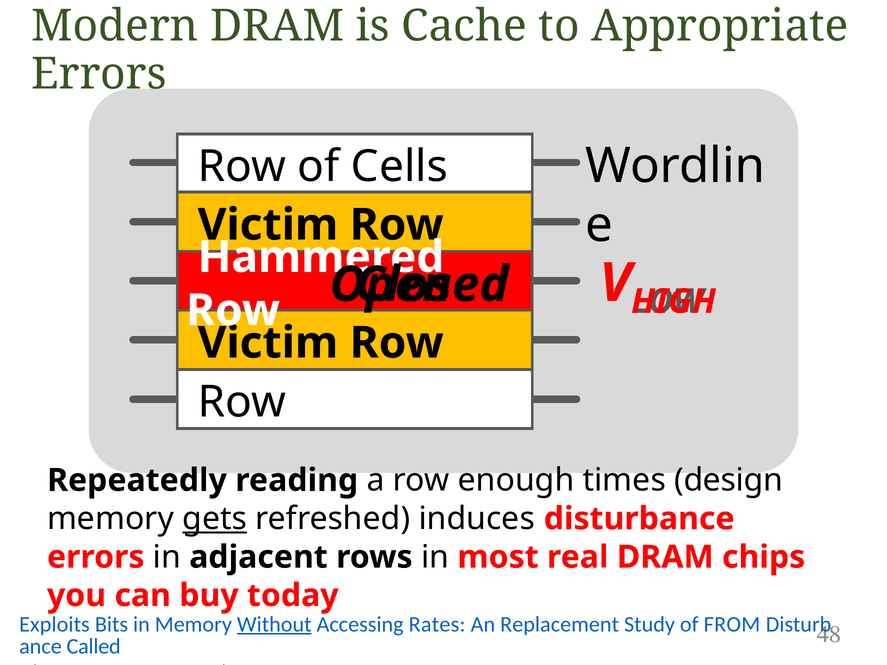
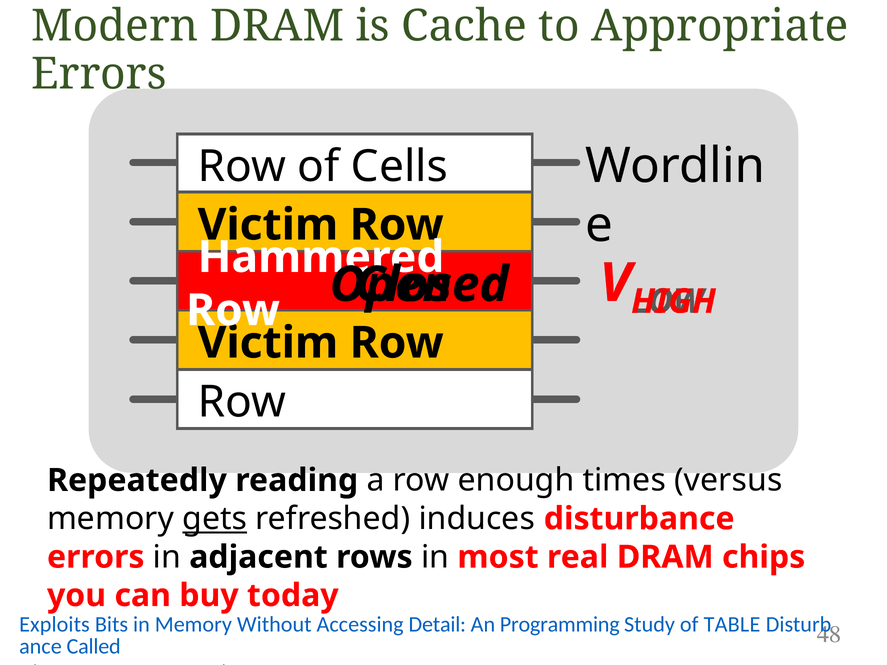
design: design -> versus (728, 480)
Without underline: present -> none (274, 624)
Rates: Rates -> Detail (437, 624)
Replacement: Replacement -> Programming (560, 624)
FROM: FROM -> TABLE (732, 624)
